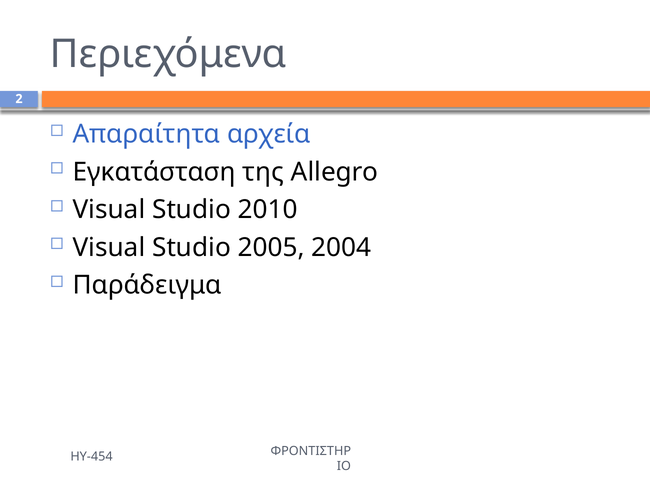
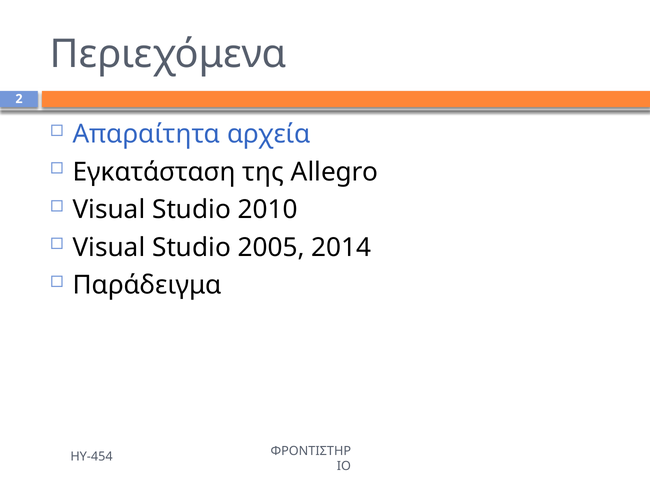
2004: 2004 -> 2014 (341, 248)
